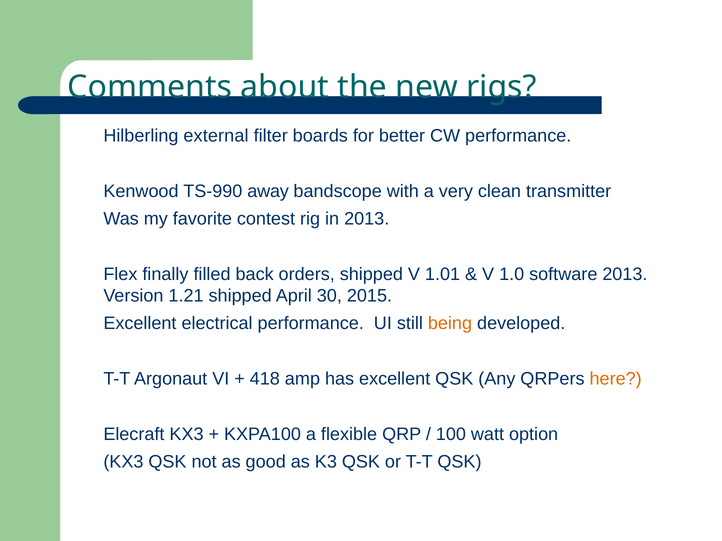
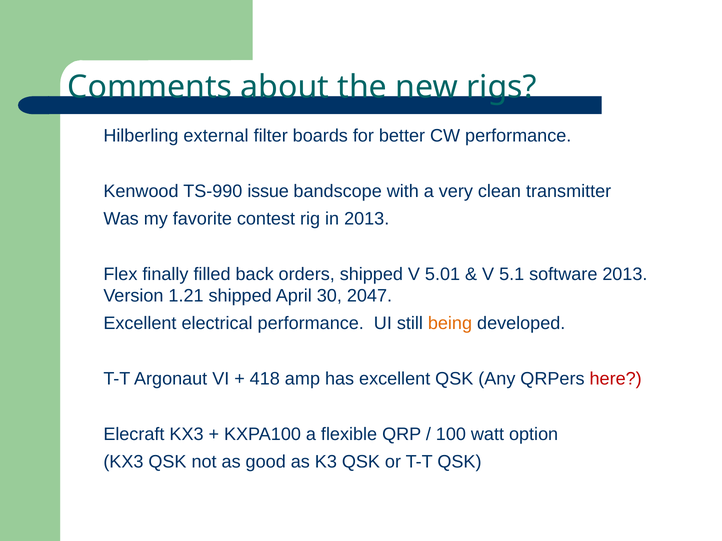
away: away -> issue (268, 191)
1.01: 1.01 -> 5.01 (443, 274)
1.0: 1.0 -> 5.1 (512, 274)
2015: 2015 -> 2047 (369, 296)
here colour: orange -> red (616, 379)
